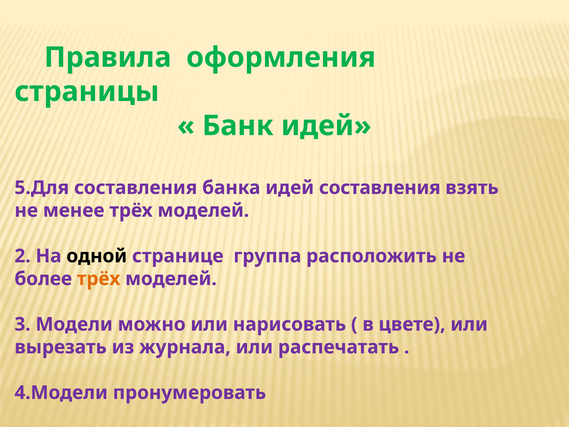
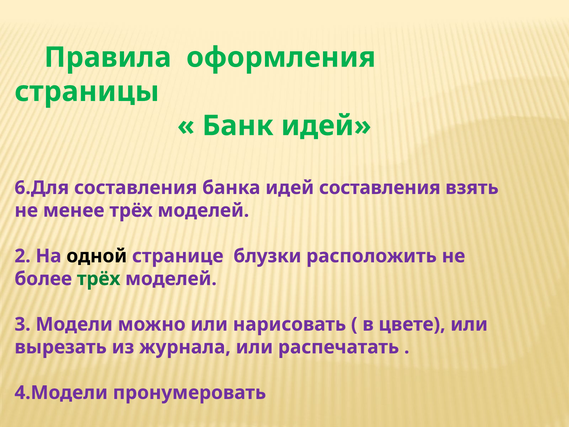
5.Для: 5.Для -> 6.Для (42, 188)
группа: группа -> блузки (267, 256)
трёх colour: orange -> green (99, 279)
